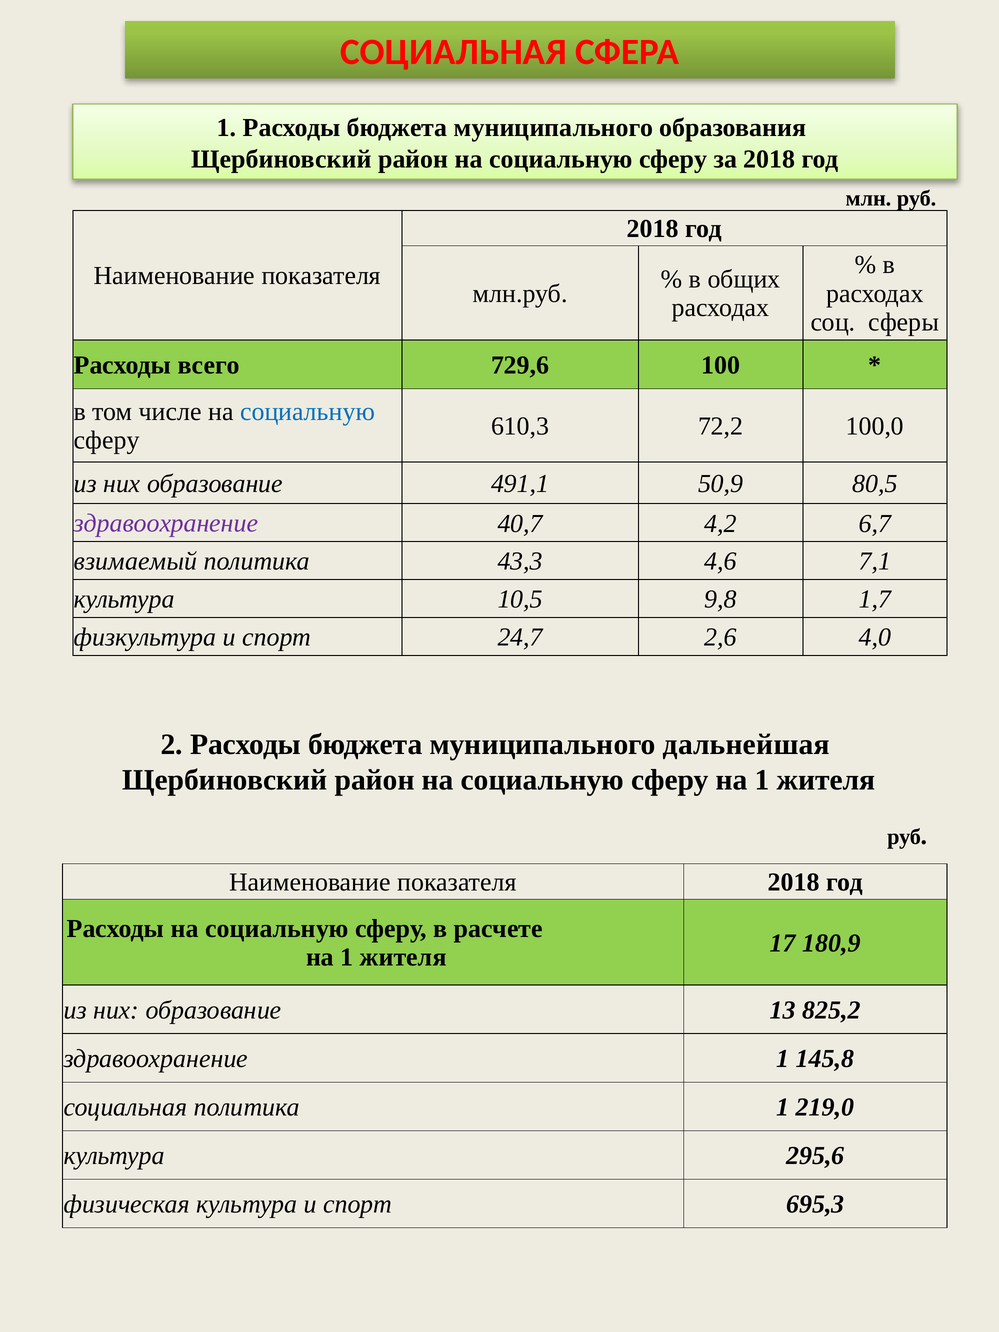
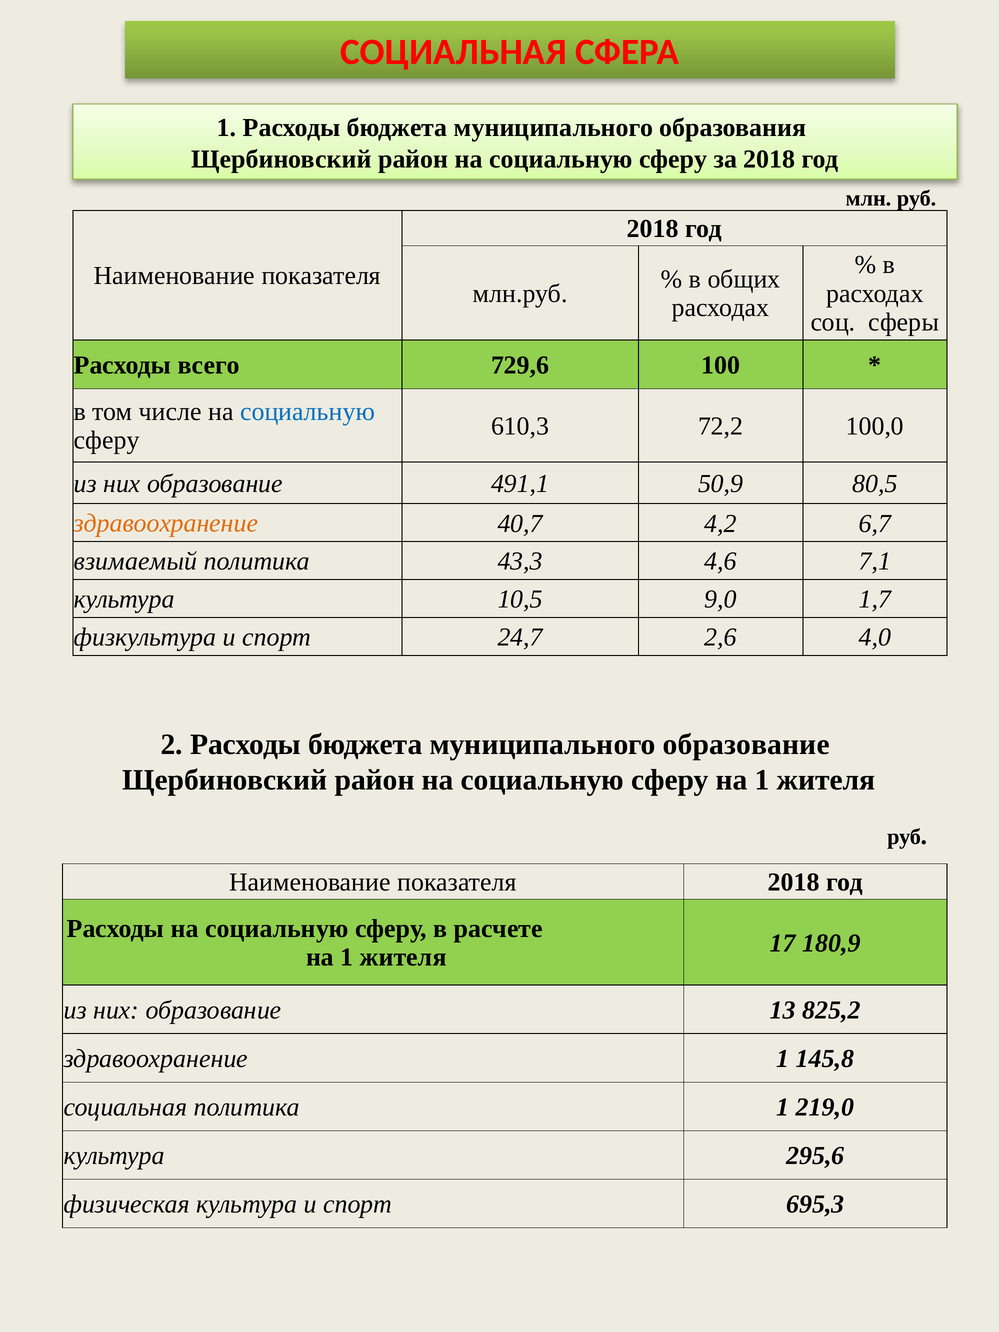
здравоохранение colour: purple -> orange (166, 523)
9,8: 9,8 -> 9,0 (721, 599)
муниципального дальнейшая: дальнейшая -> образование (746, 744)
